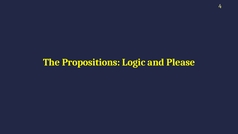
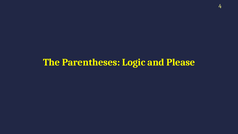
Propositions: Propositions -> Parentheses (91, 62)
